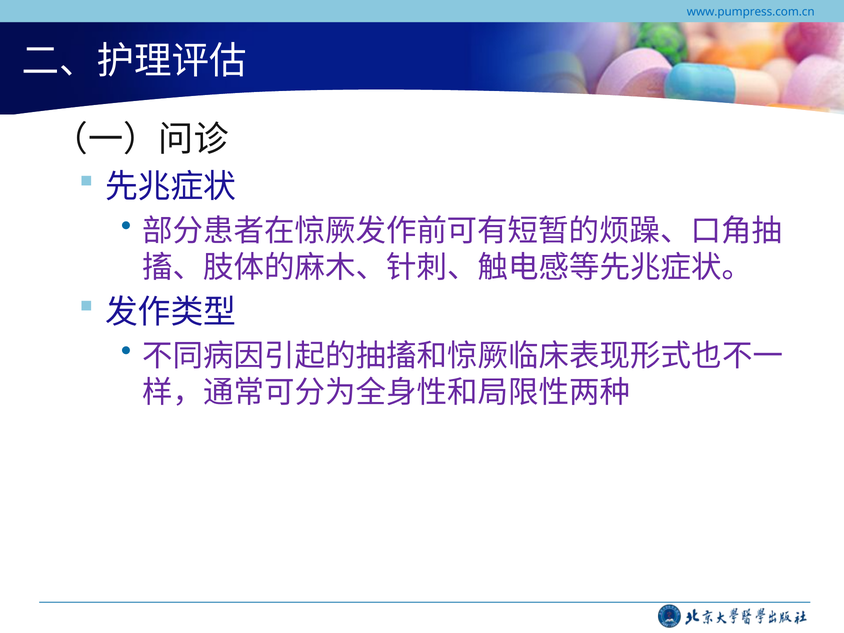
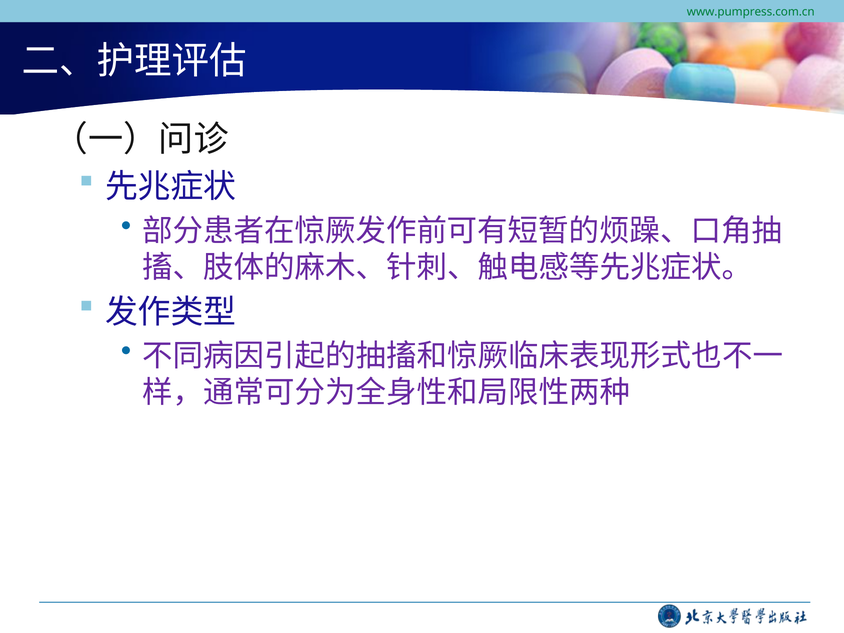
www.pumpress.com.cn colour: blue -> green (751, 12)
